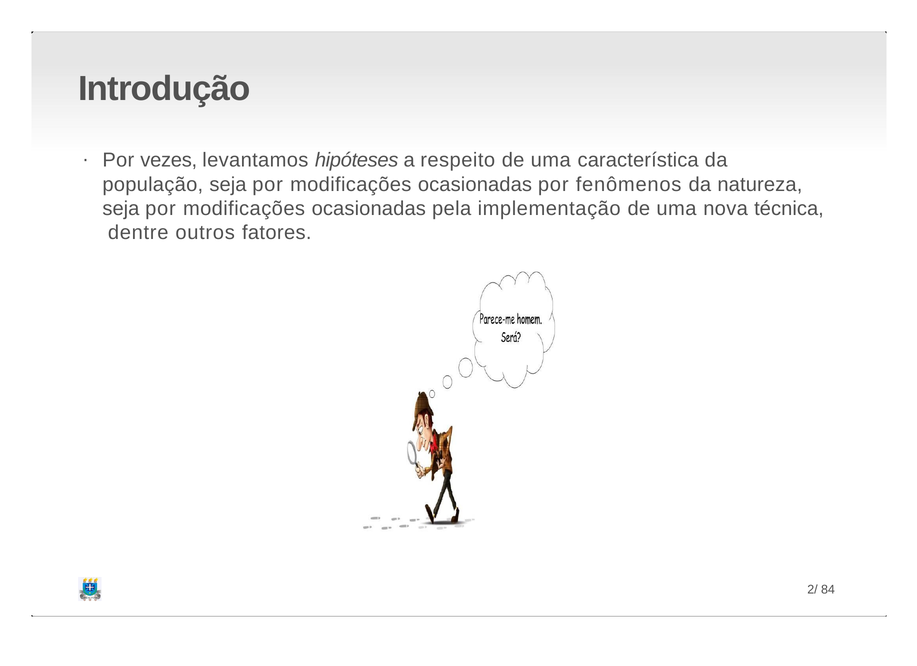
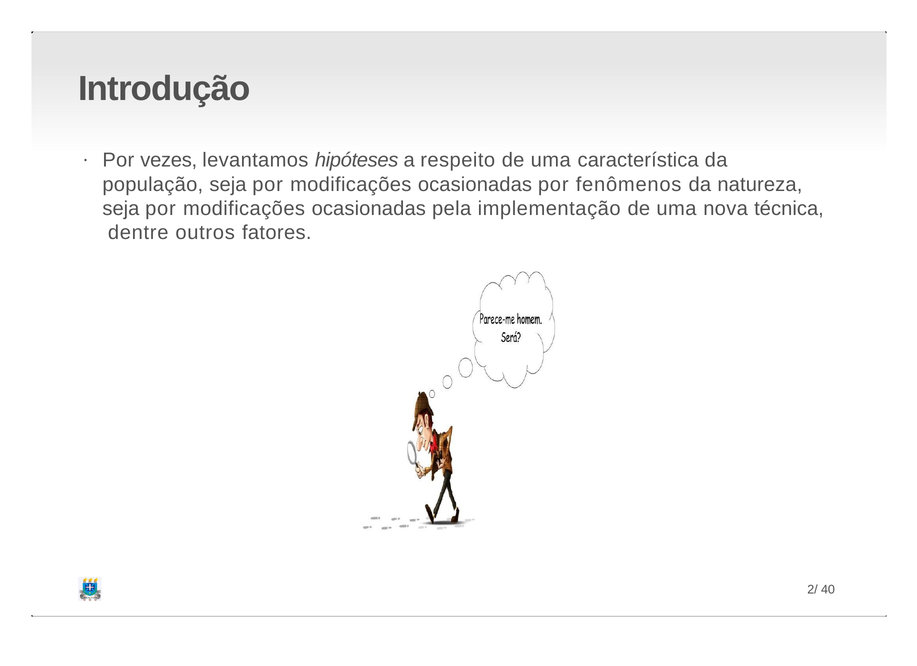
84: 84 -> 40 (828, 590)
